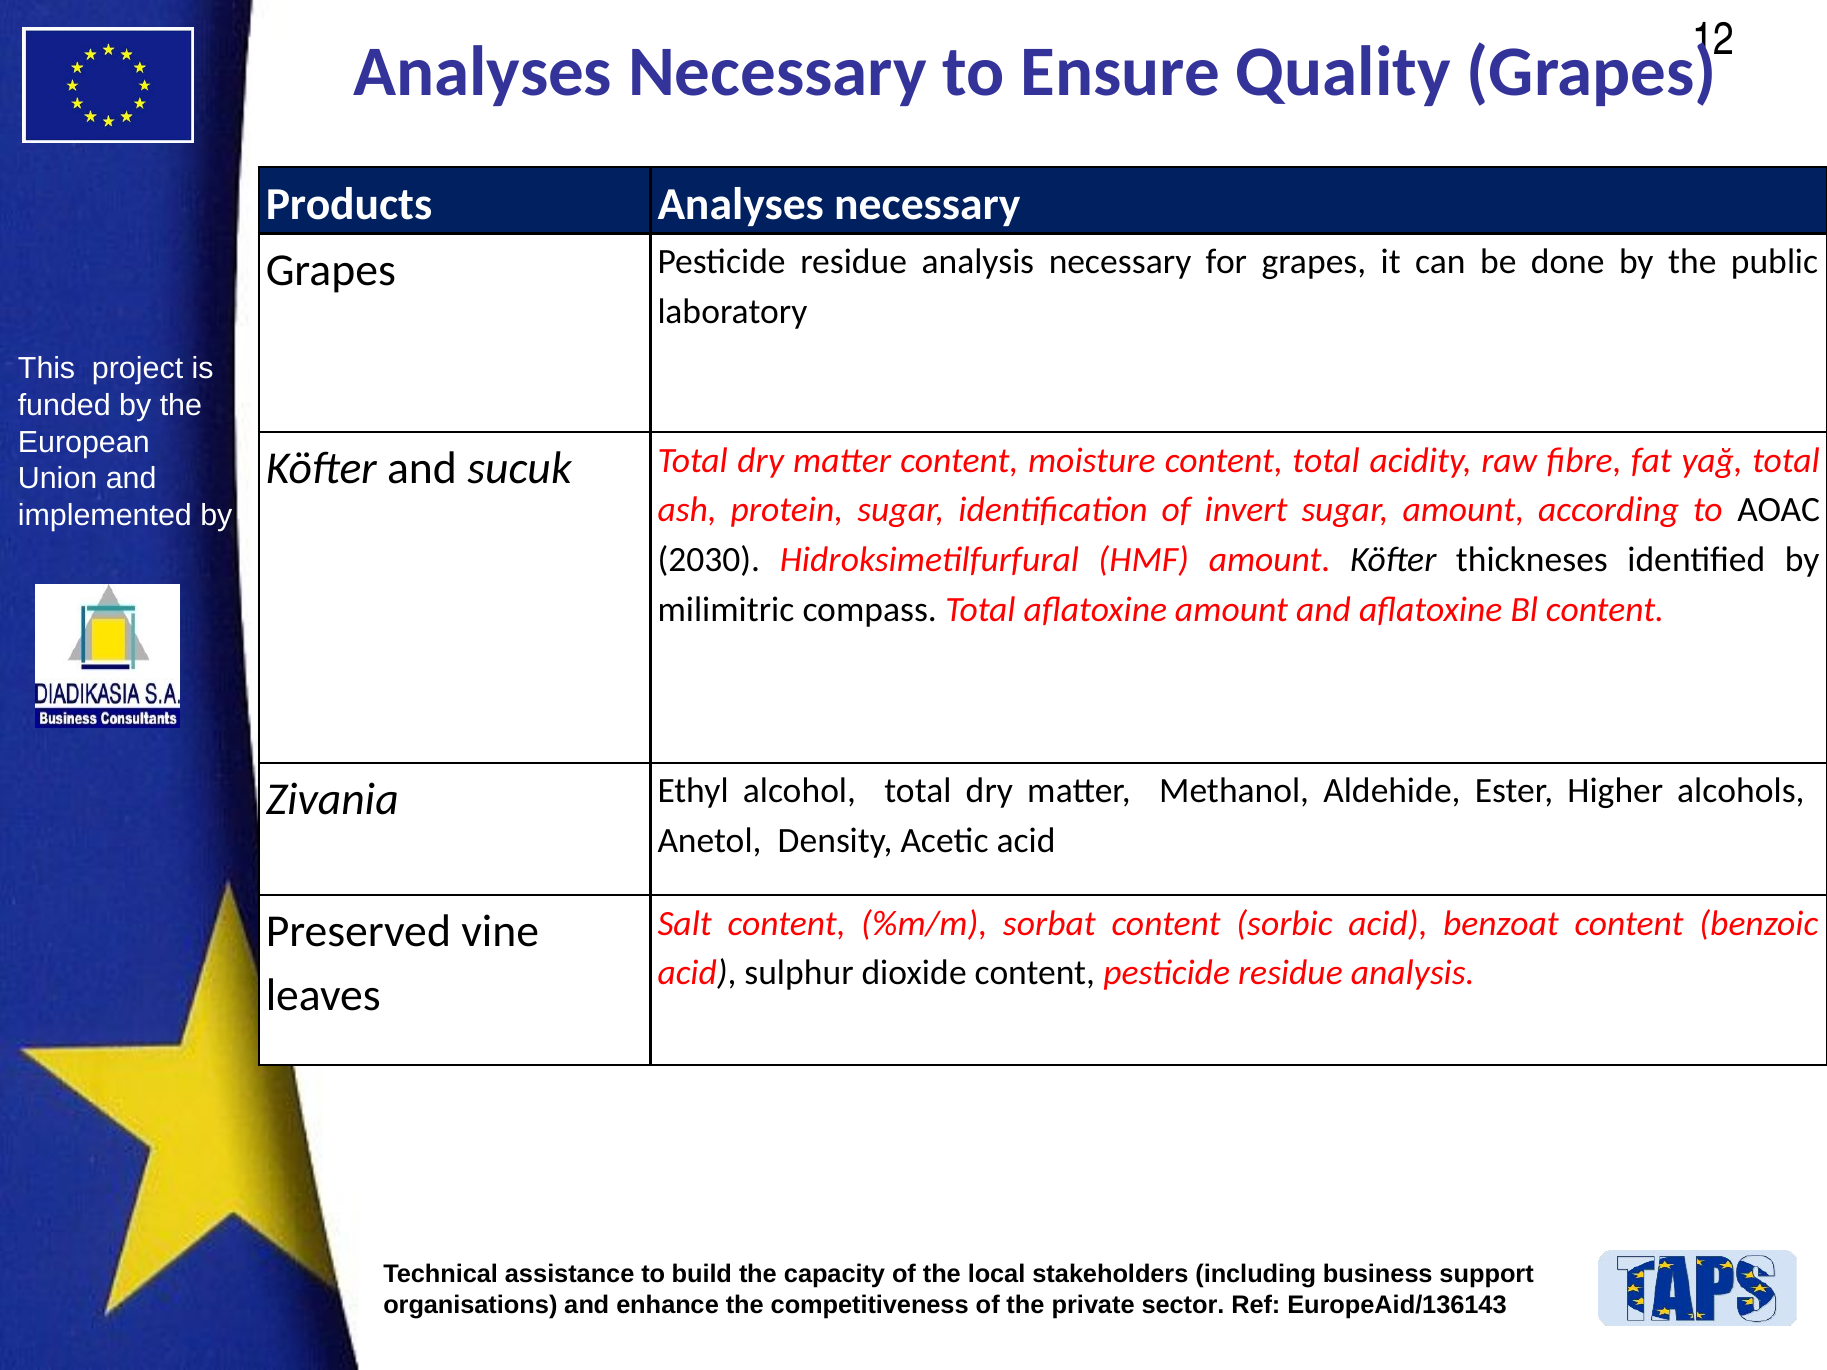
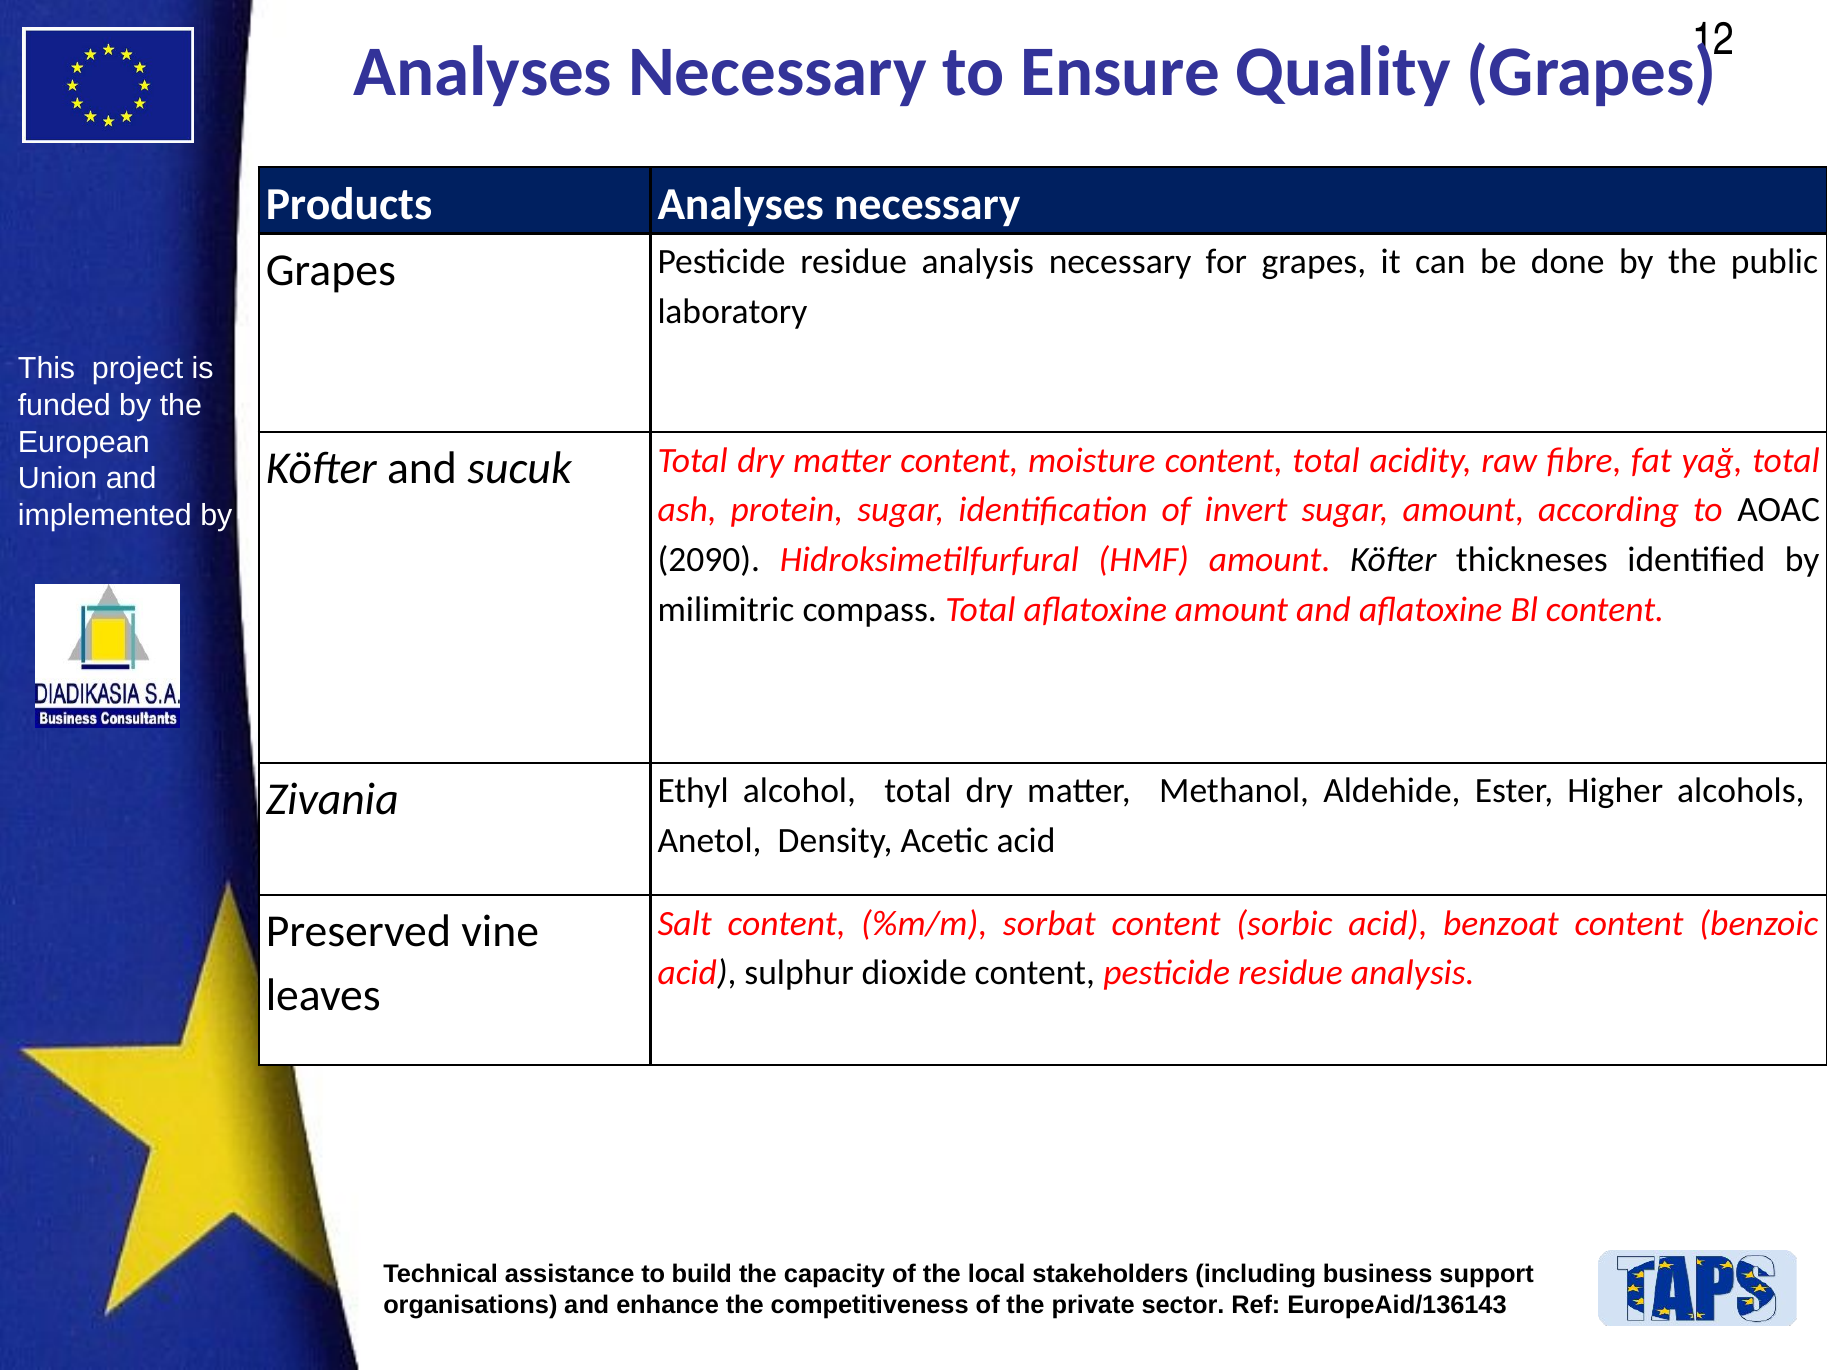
2030: 2030 -> 2090 (709, 560)
